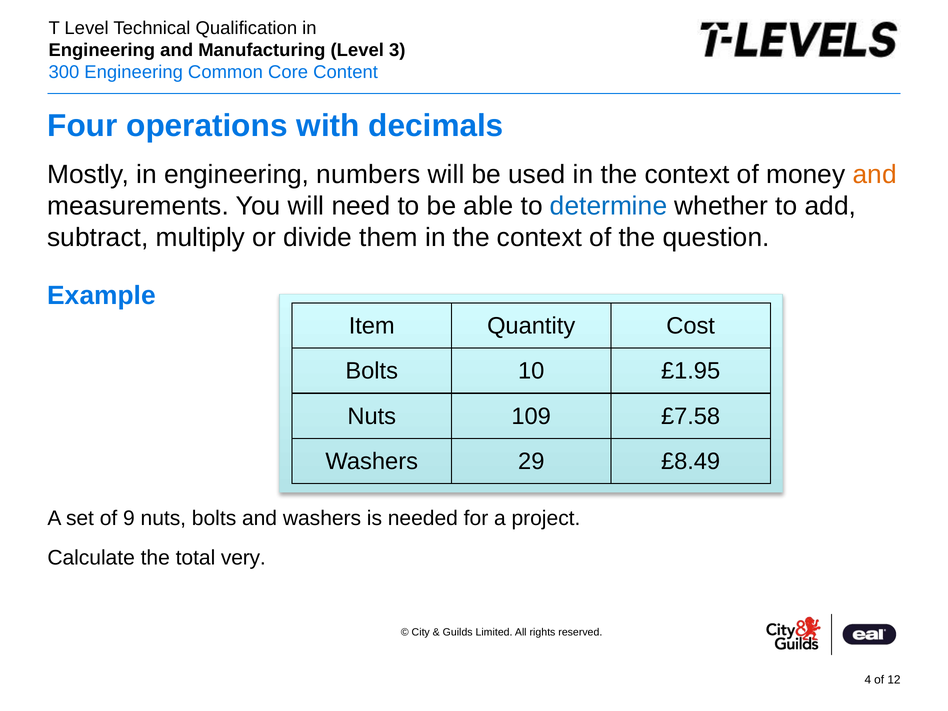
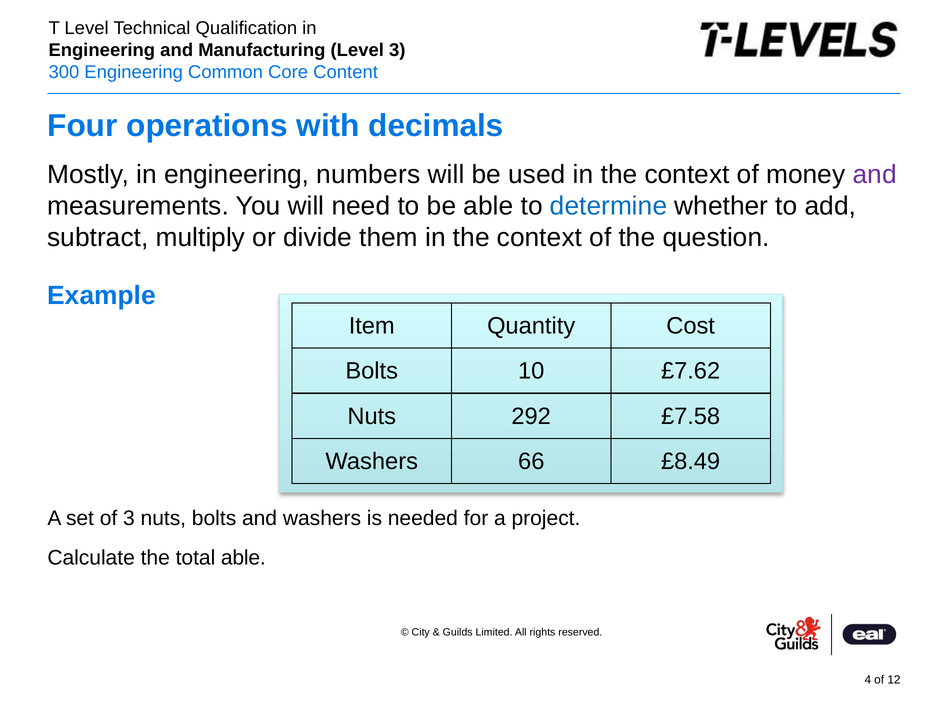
and colour: orange -> purple (875, 174)
£1.95: £1.95 -> £7.62 (691, 371)
109: 109 -> 292 (531, 416)
29: 29 -> 66 (531, 461)
of 9: 9 -> 3 (129, 518)
total very: very -> able (243, 558)
